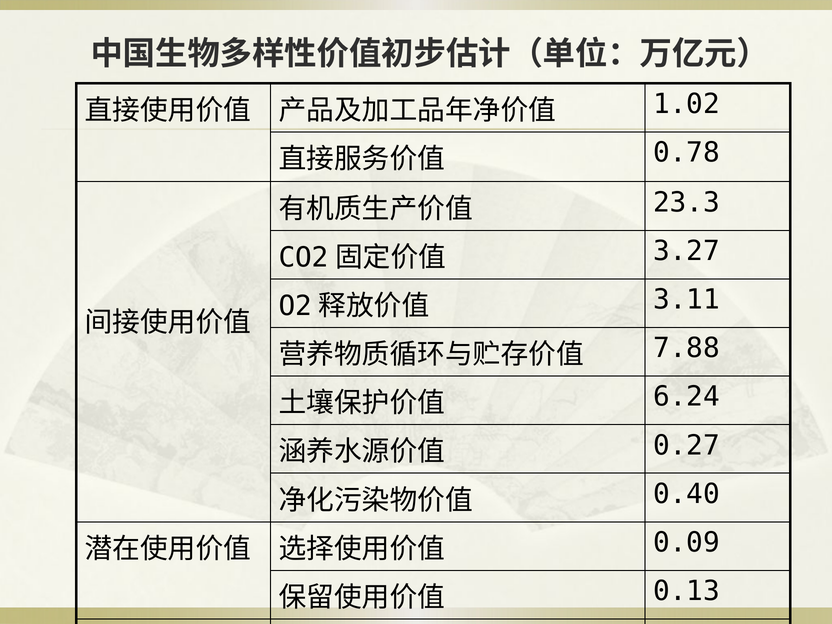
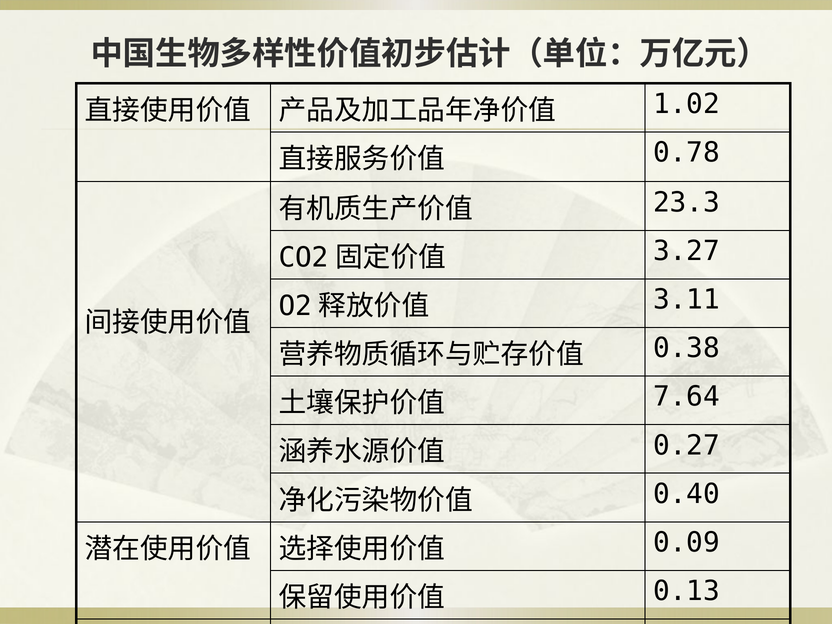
7.88: 7.88 -> 0.38 (686, 348)
6.24: 6.24 -> 7.64 (686, 397)
